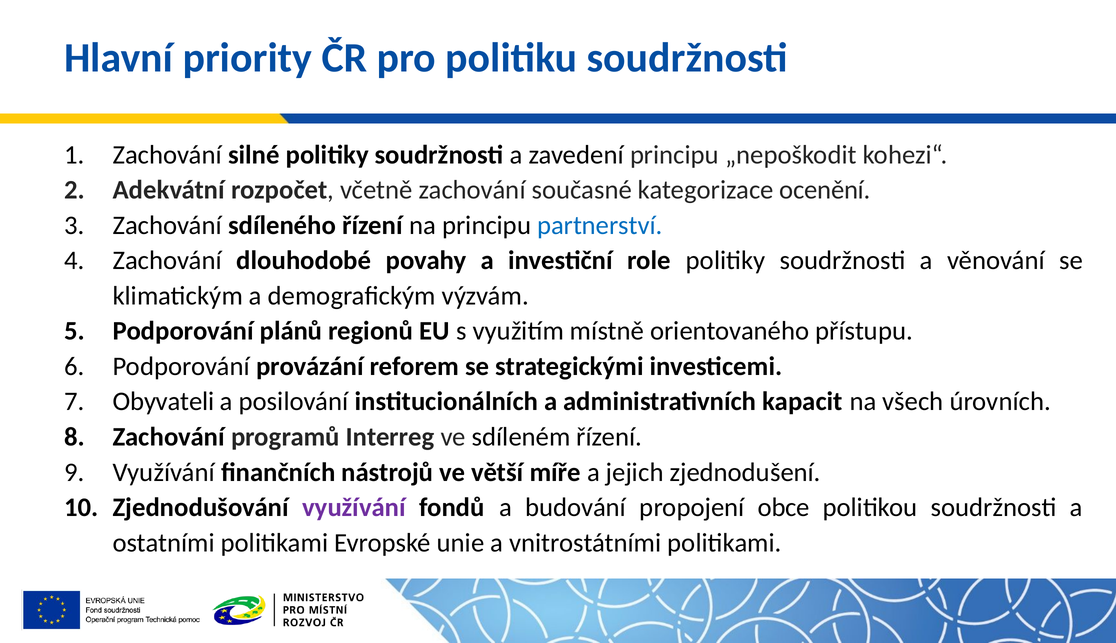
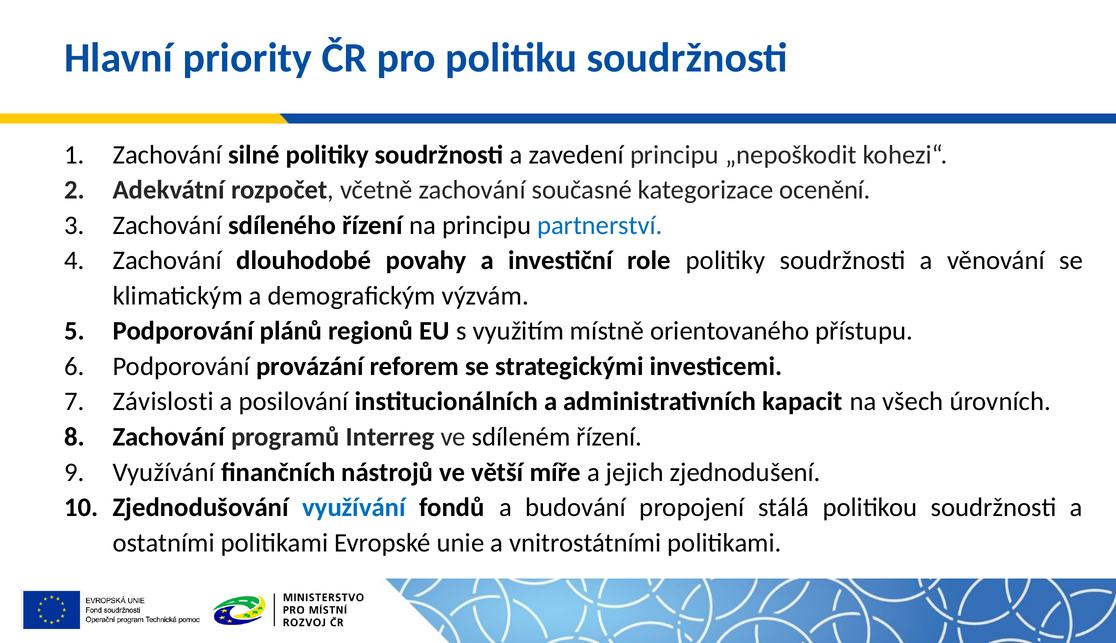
Obyvateli: Obyvateli -> Závislosti (163, 402)
využívání colour: purple -> blue (354, 507)
obce: obce -> stálá (784, 507)
